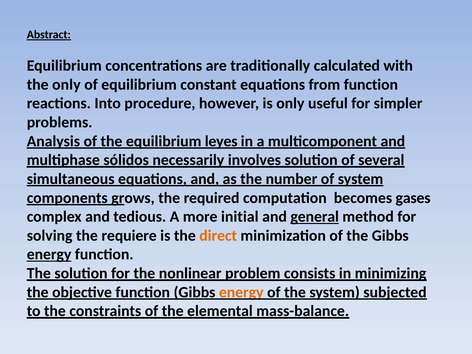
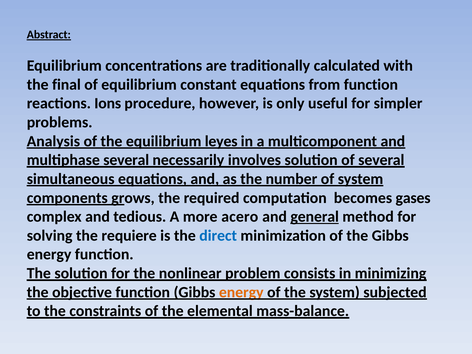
the only: only -> final (66, 85)
Into: Into -> Ions (108, 103)
multiphase sólidos: sólidos -> several (126, 160)
initial: initial -> acero (240, 217)
direct colour: orange -> blue (218, 236)
energy underline: present -> none (49, 254)
